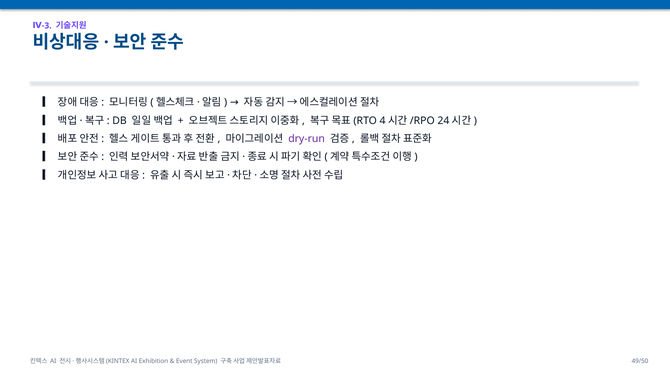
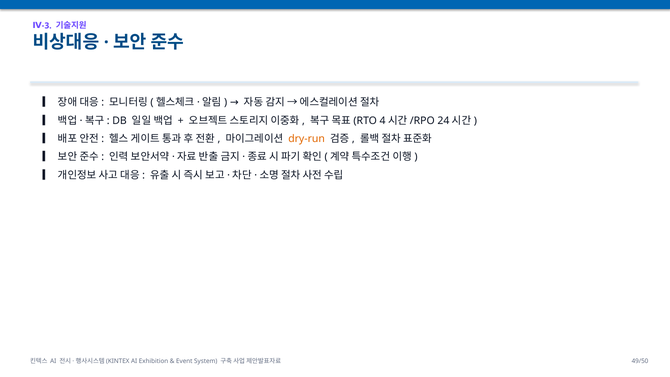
dry-run colour: purple -> orange (307, 139)
